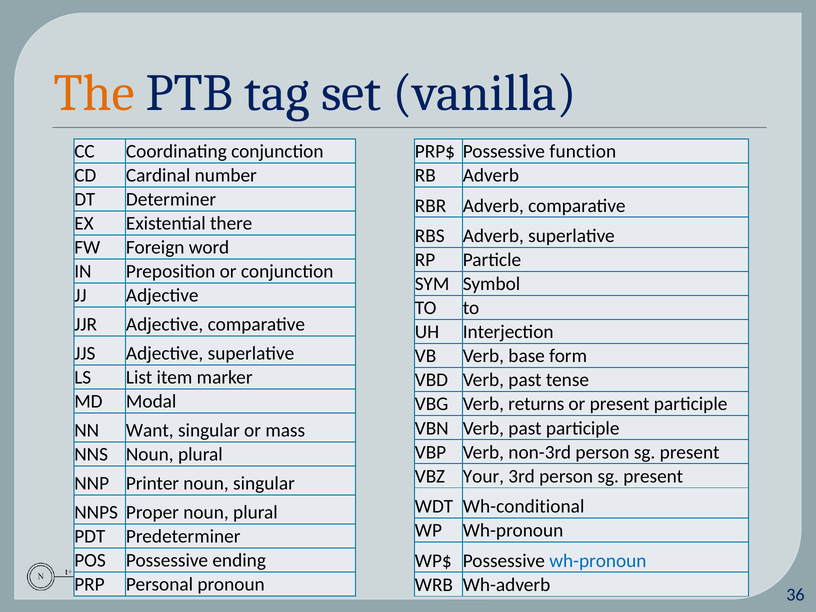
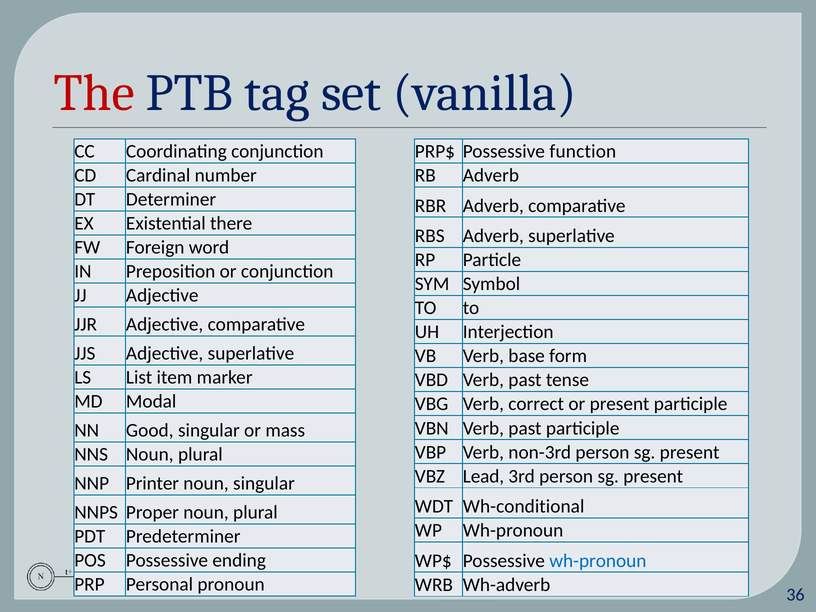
The colour: orange -> red (94, 93)
returns: returns -> correct (536, 404)
Want: Want -> Good (150, 430)
Your: Your -> Lead (483, 476)
